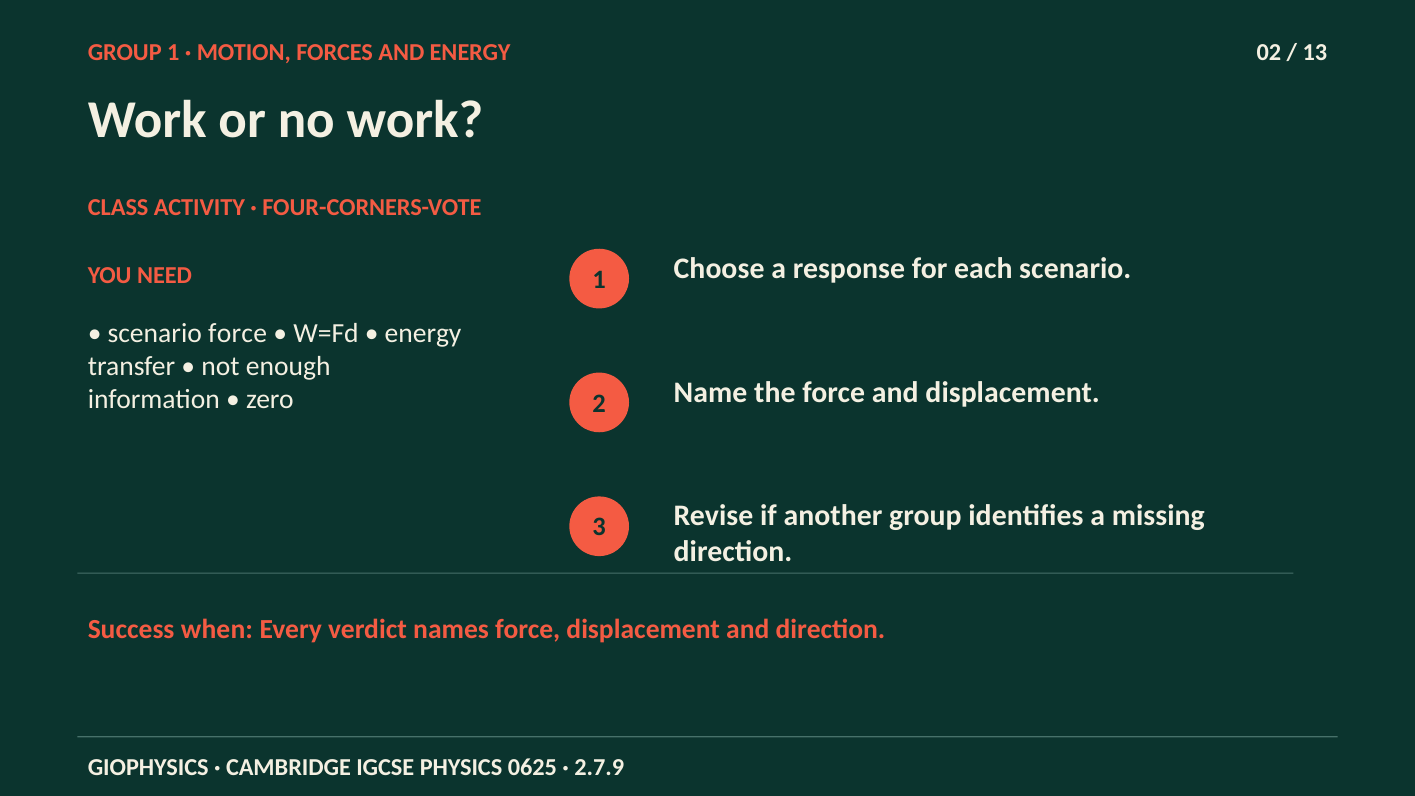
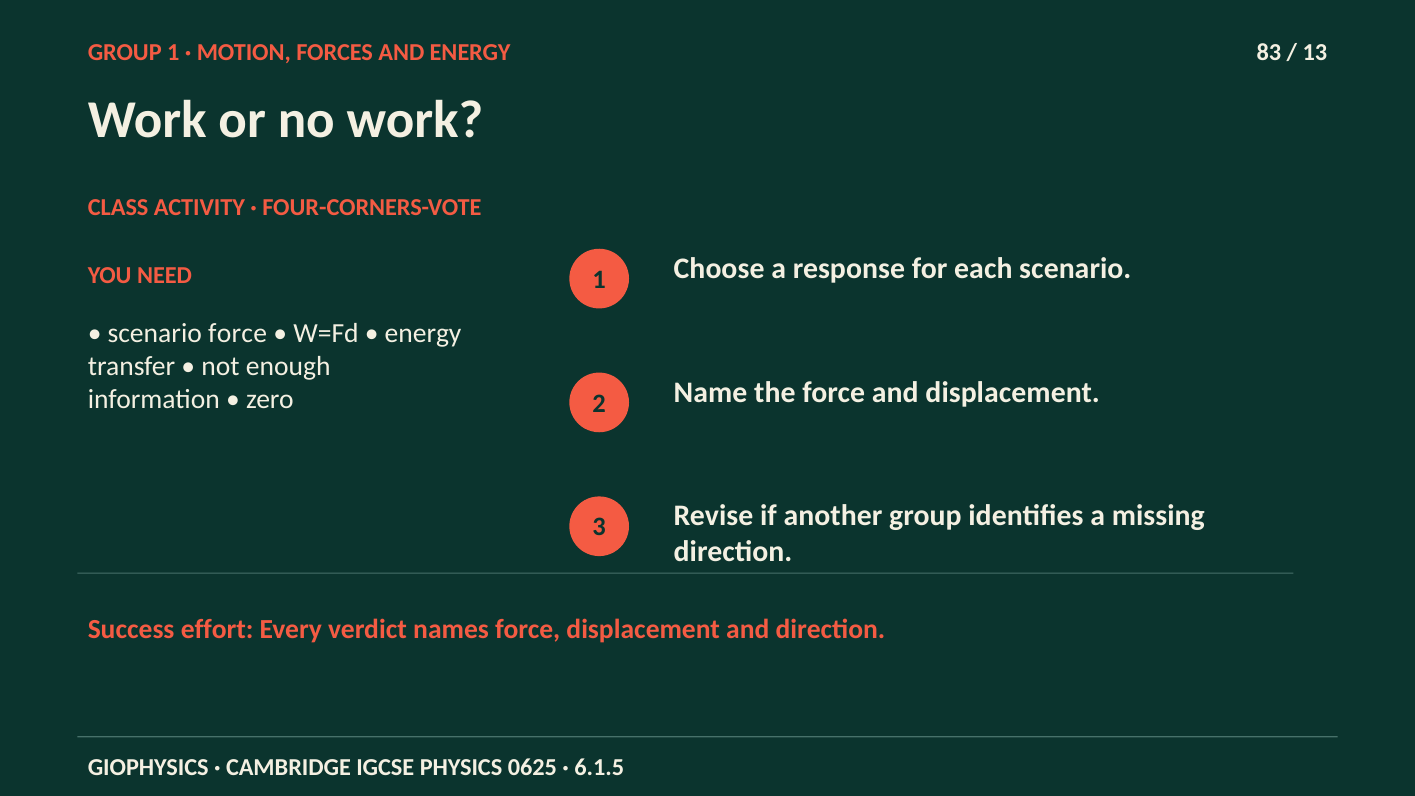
02: 02 -> 83 (1269, 52)
when: when -> effort (217, 630)
2.7.9: 2.7.9 -> 6.1.5 (599, 768)
